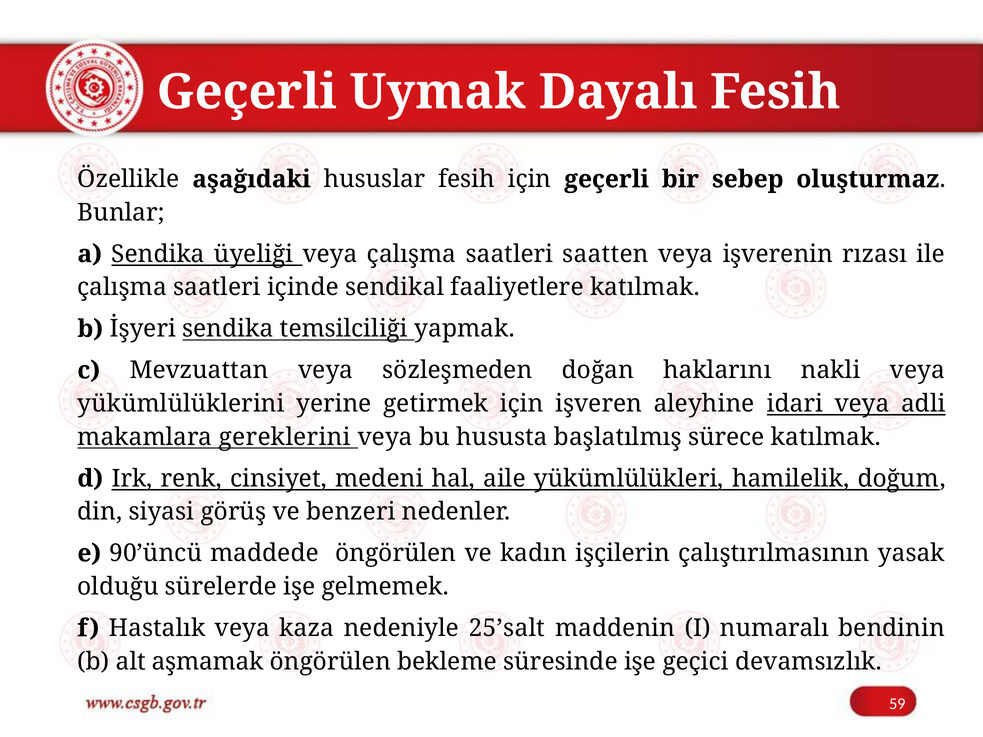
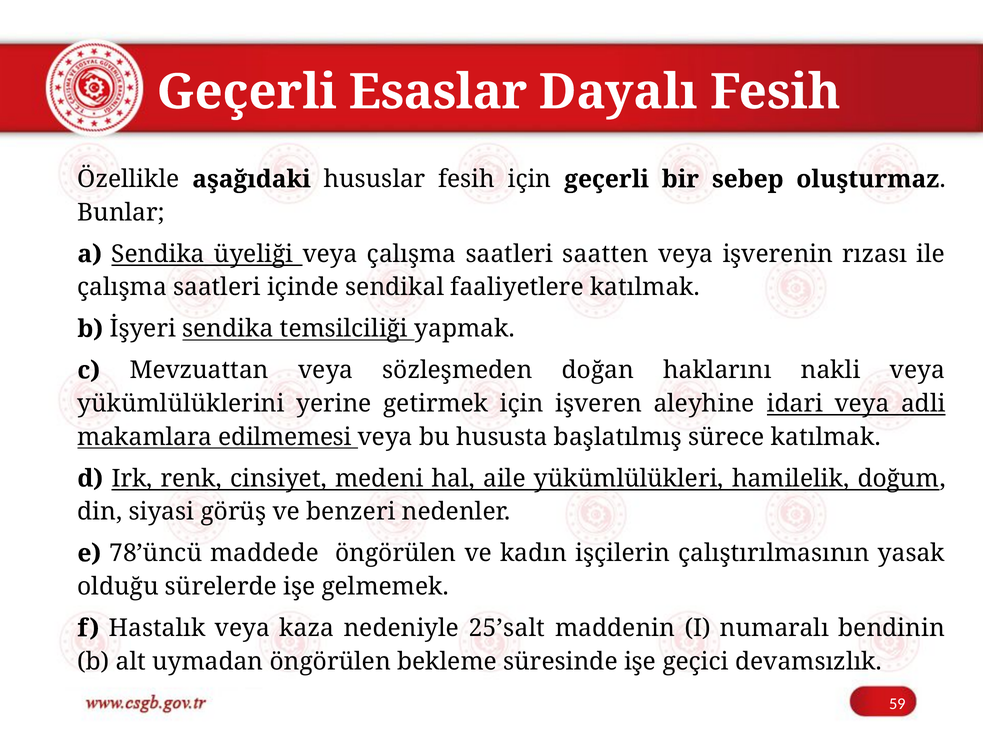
Uymak: Uymak -> Esaslar (438, 92)
gereklerini: gereklerini -> edilmemesi (285, 437)
90’üncü: 90’üncü -> 78’üncü (156, 554)
aşmamak: aşmamak -> uymadan (208, 662)
